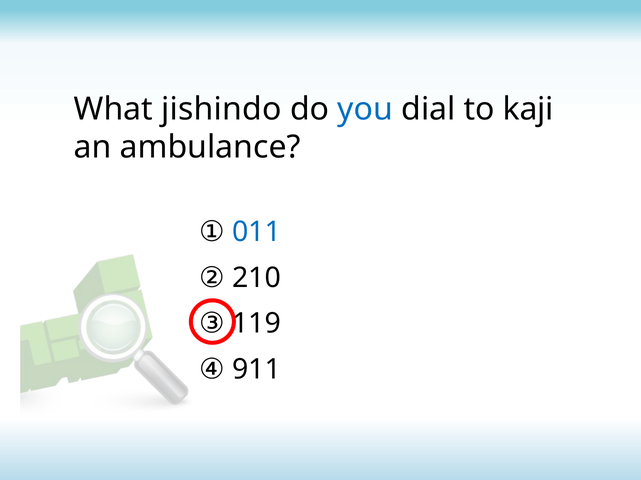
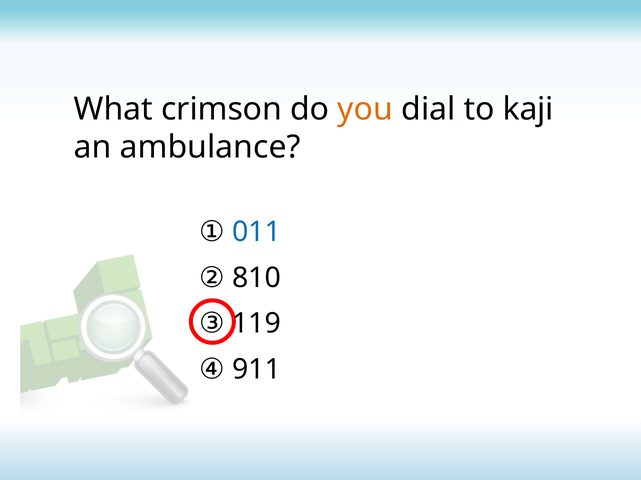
jishindo: jishindo -> crimson (222, 109)
you colour: blue -> orange (365, 109)
210: 210 -> 810 (257, 278)
